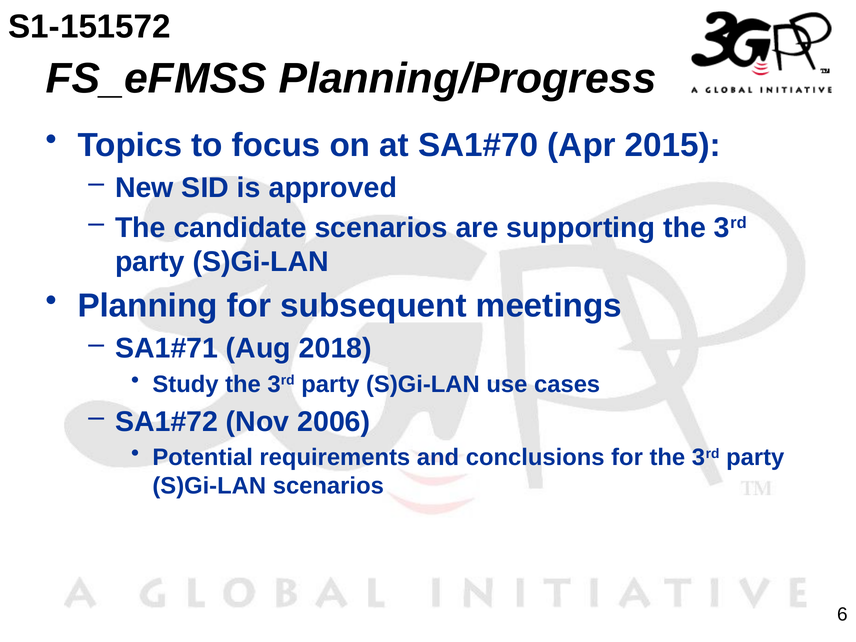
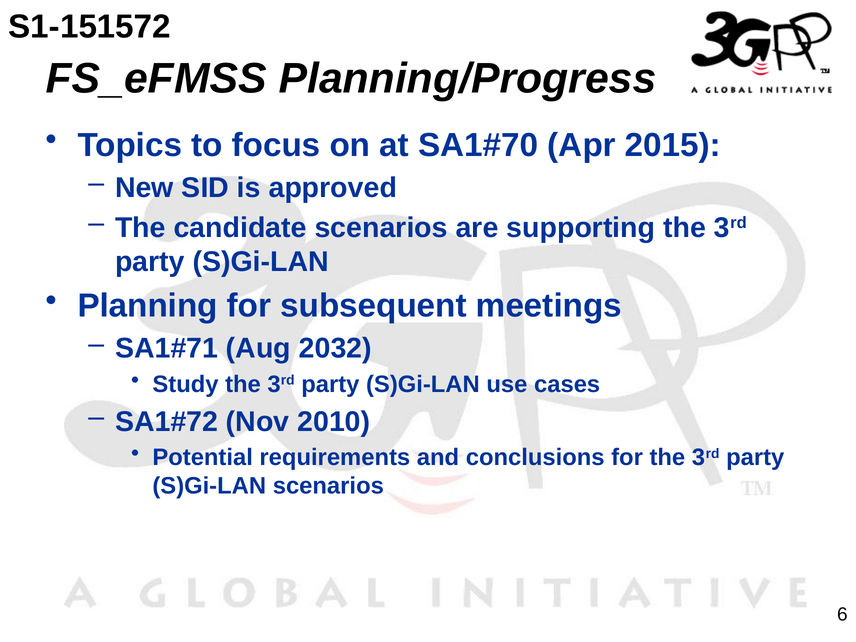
2018: 2018 -> 2032 (335, 348)
2006: 2006 -> 2010 (334, 422)
